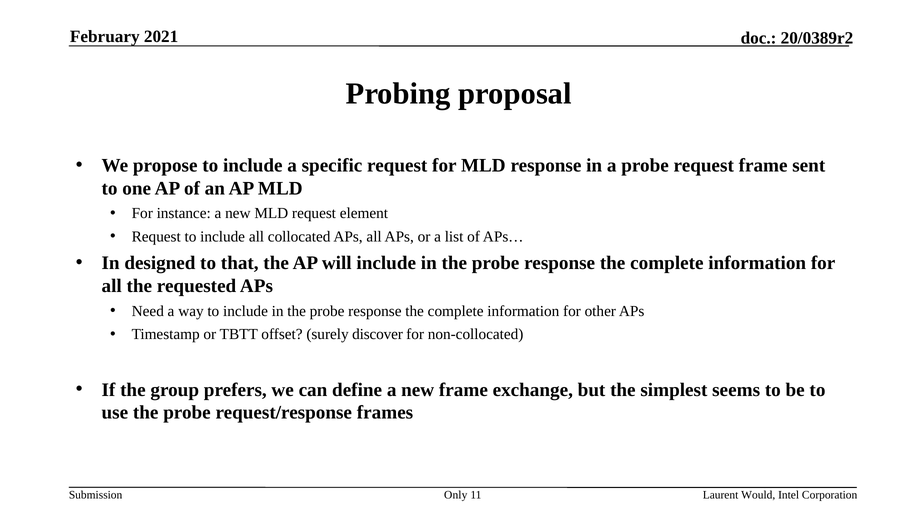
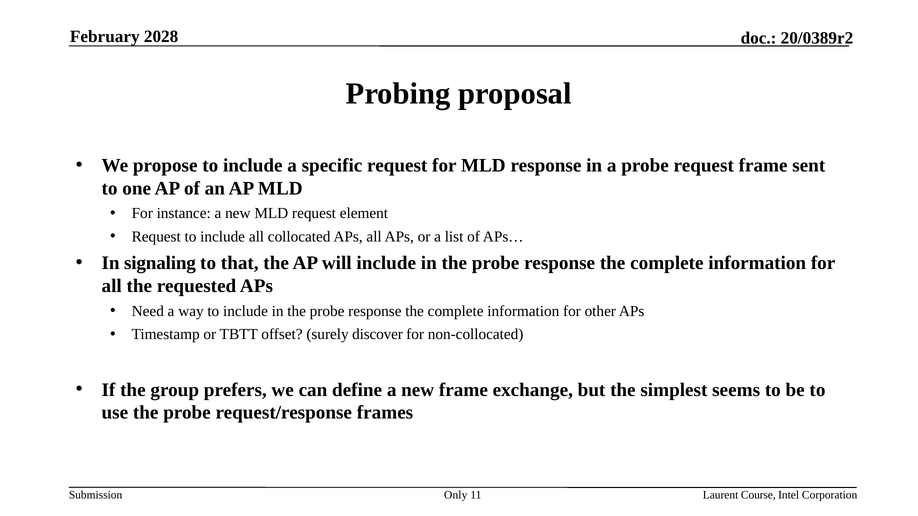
2021: 2021 -> 2028 (161, 36)
designed: designed -> signaling (160, 263)
Would: Would -> Course (758, 495)
